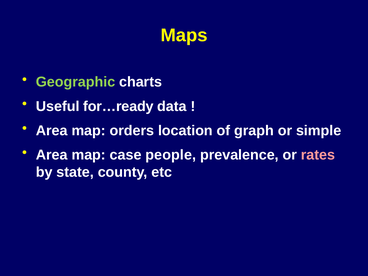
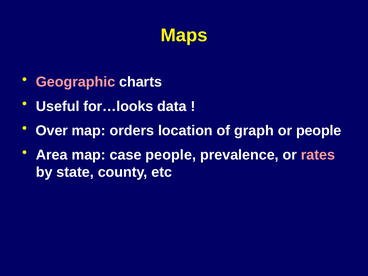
Geographic colour: light green -> pink (76, 82)
for…ready: for…ready -> for…looks (118, 106)
Area: Area -> Over (52, 131)
or simple: simple -> people (319, 131)
